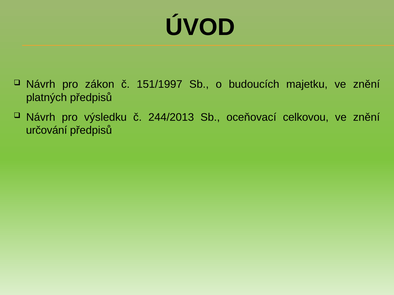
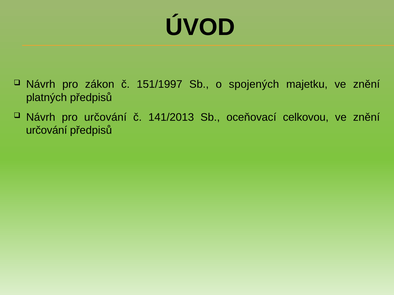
budoucích: budoucích -> spojených (254, 84)
pro výsledku: výsledku -> určování (105, 117)
244/2013: 244/2013 -> 141/2013 (171, 117)
